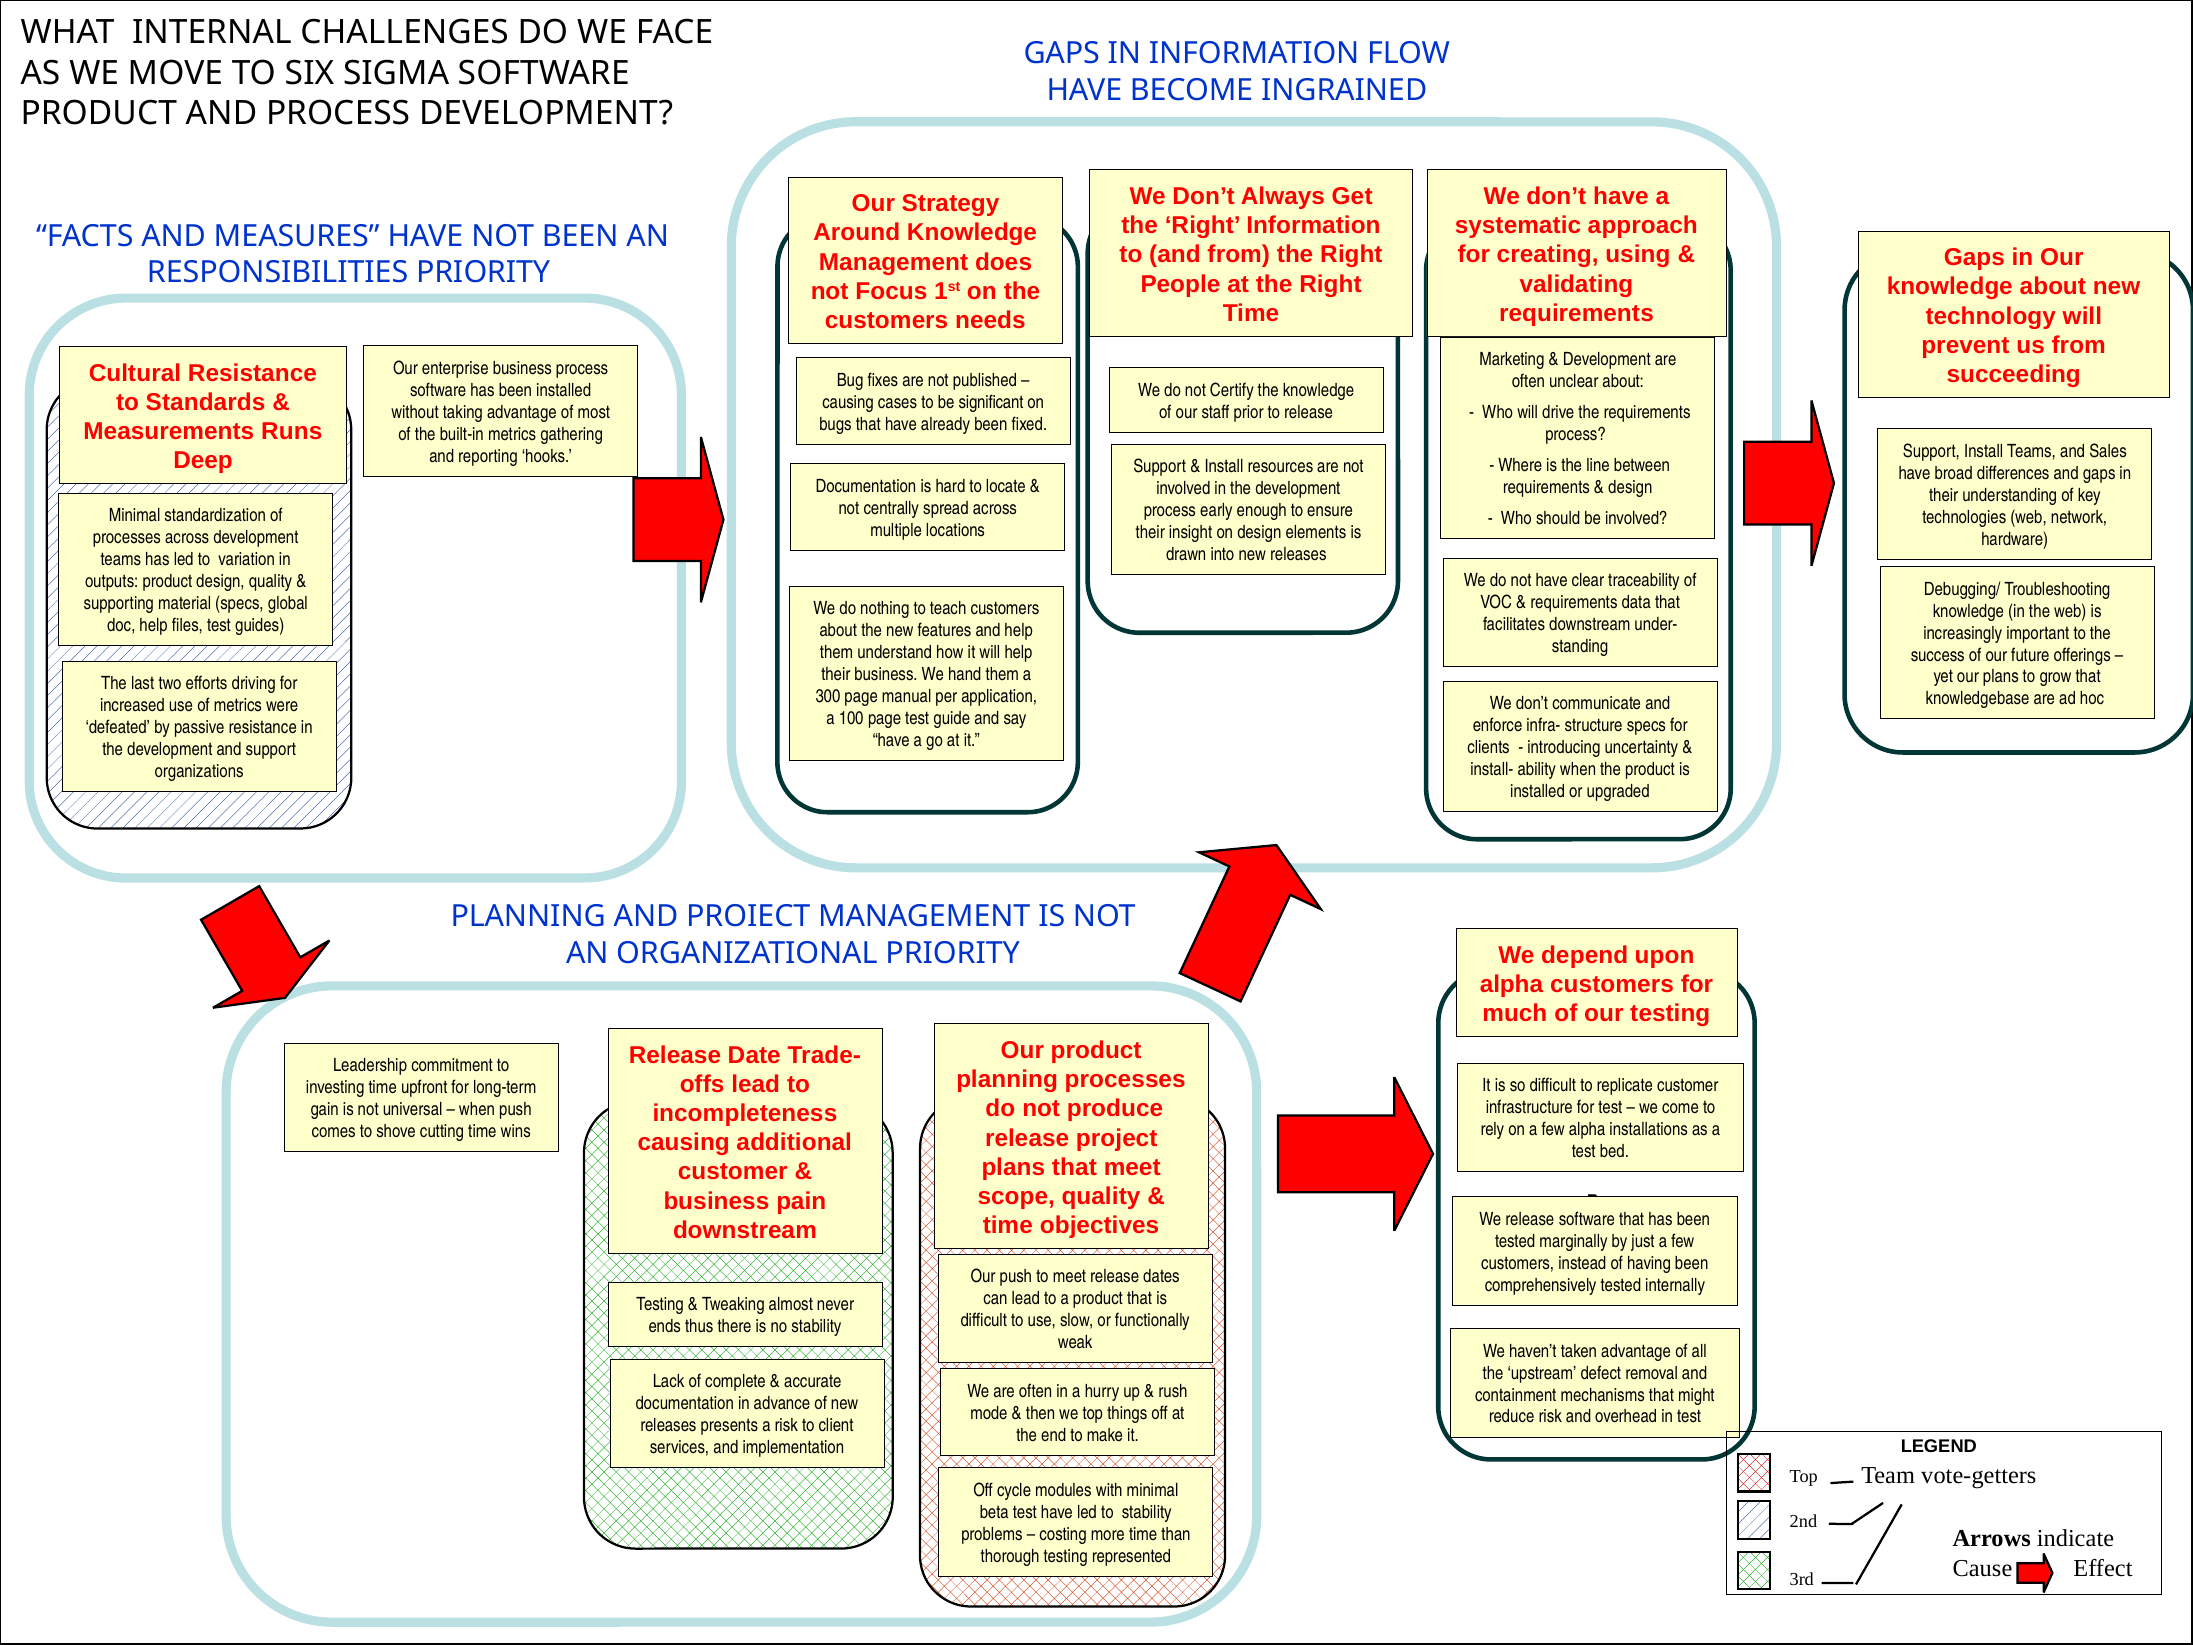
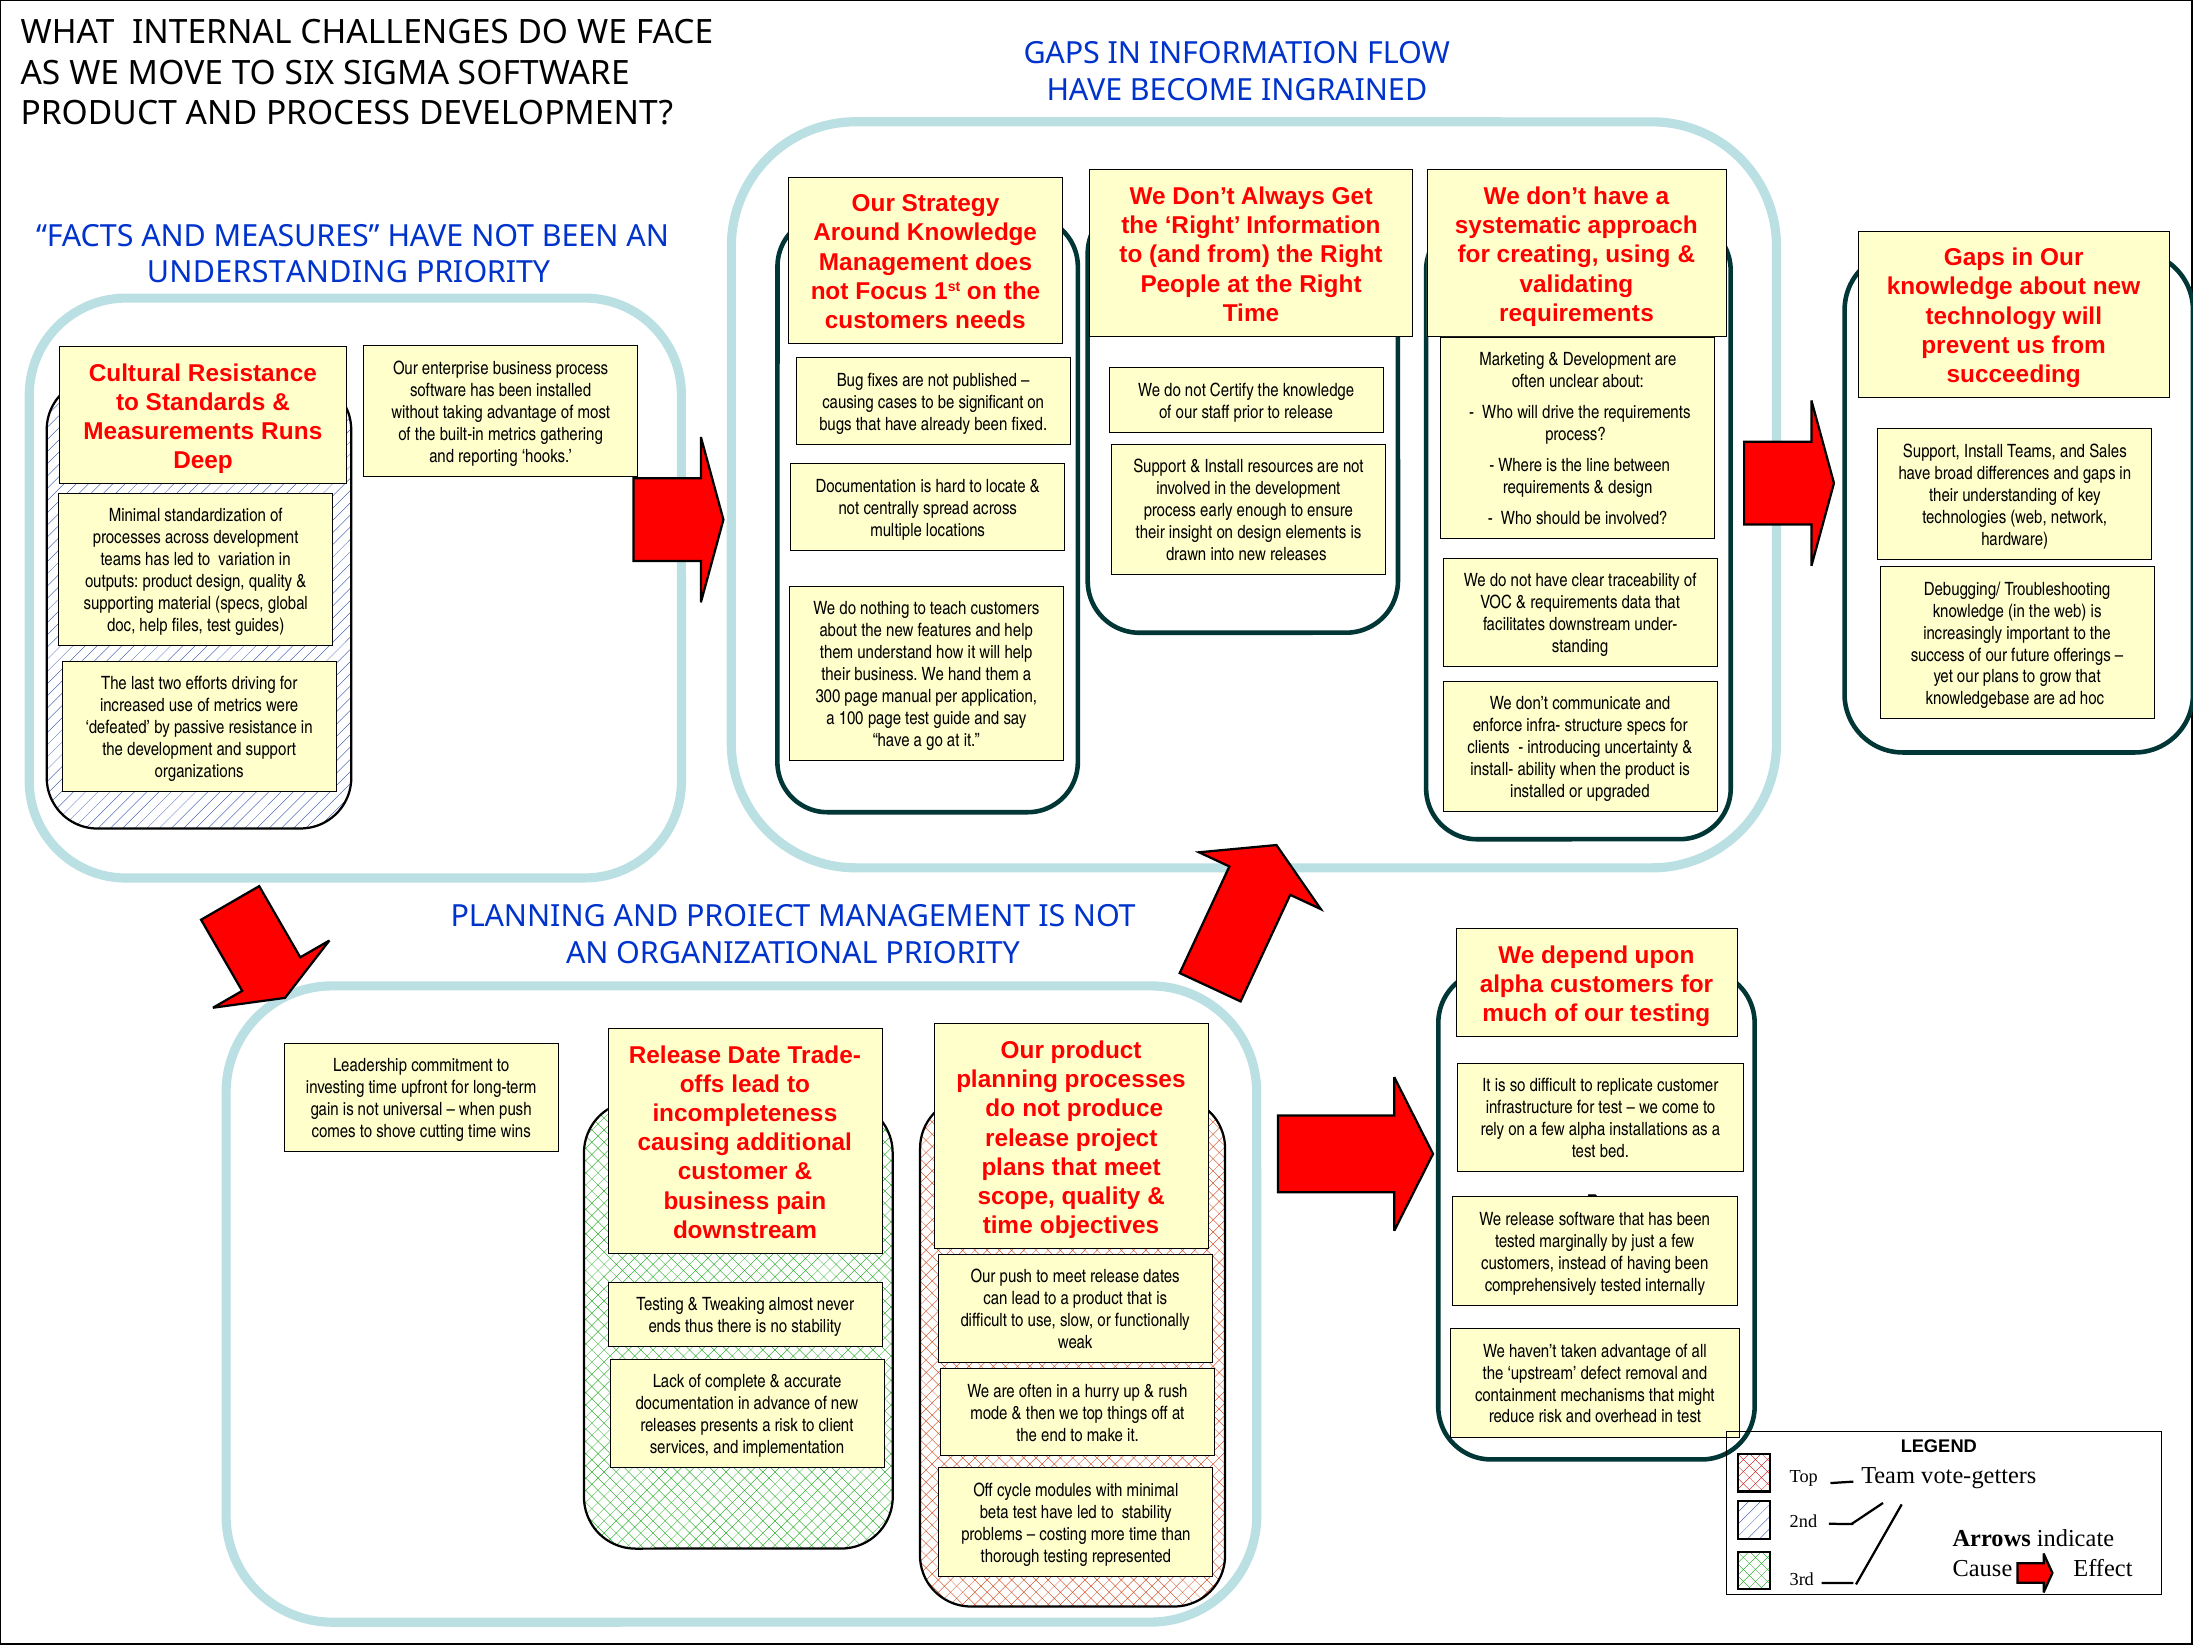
RESPONSIBILITIES: RESPONSIBILITIES -> UNDERSTANDING (277, 273)
